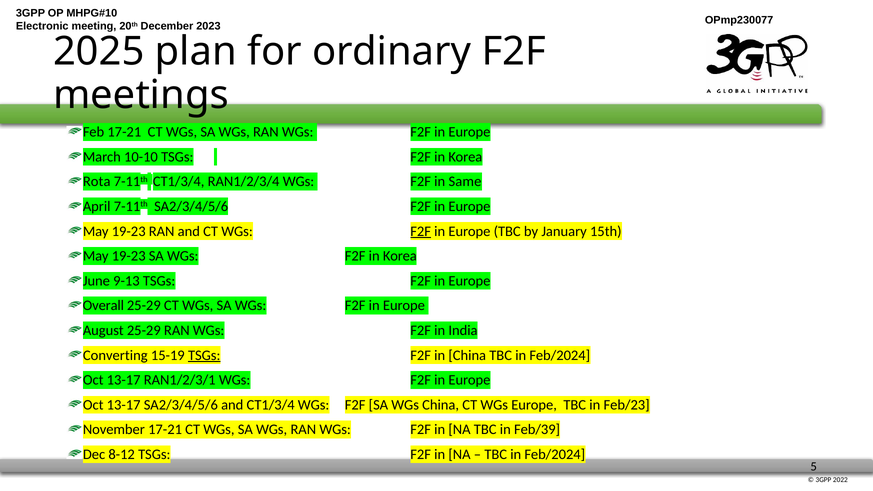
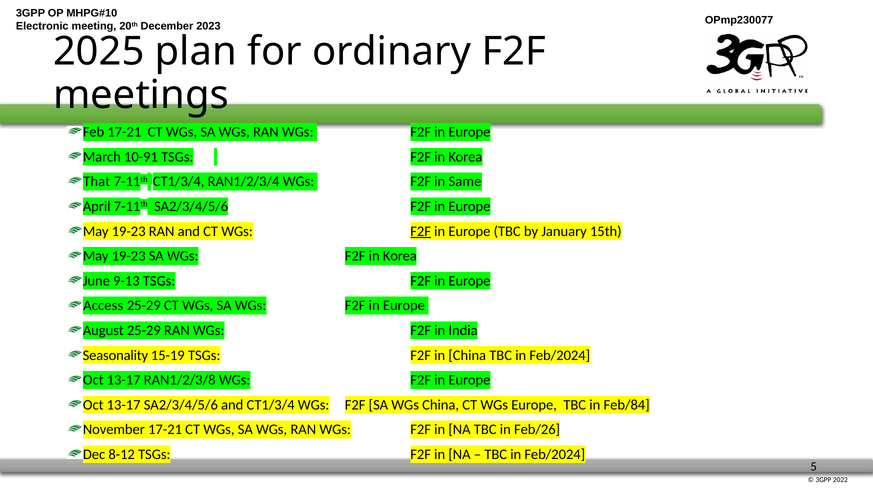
10-10: 10-10 -> 10-91 (141, 157)
Rota: Rota -> That (97, 182)
Overall: Overall -> Access (103, 306)
Converting: Converting -> Seasonality (115, 355)
TSGs underline: present -> none (204, 355)
RAN1/2/3/1: RAN1/2/3/1 -> RAN1/2/3/8 (180, 380)
Feb/23: Feb/23 -> Feb/84 (627, 405)
Feb/39: Feb/39 -> Feb/26 (537, 430)
